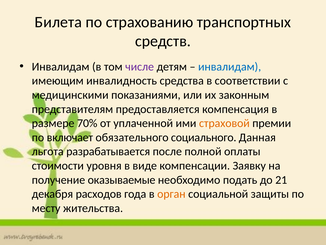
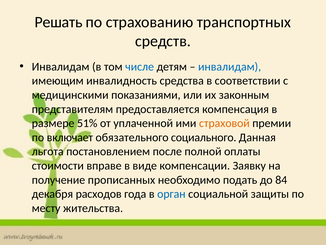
Билета: Билета -> Решать (59, 22)
числе colour: purple -> blue (140, 67)
70%: 70% -> 51% (87, 123)
разрабатывается: разрабатывается -> постановлением (108, 151)
уровня: уровня -> вправе (104, 165)
оказываемые: оказываемые -> прописанных (121, 180)
21: 21 -> 84 (281, 180)
орган colour: orange -> blue (171, 194)
